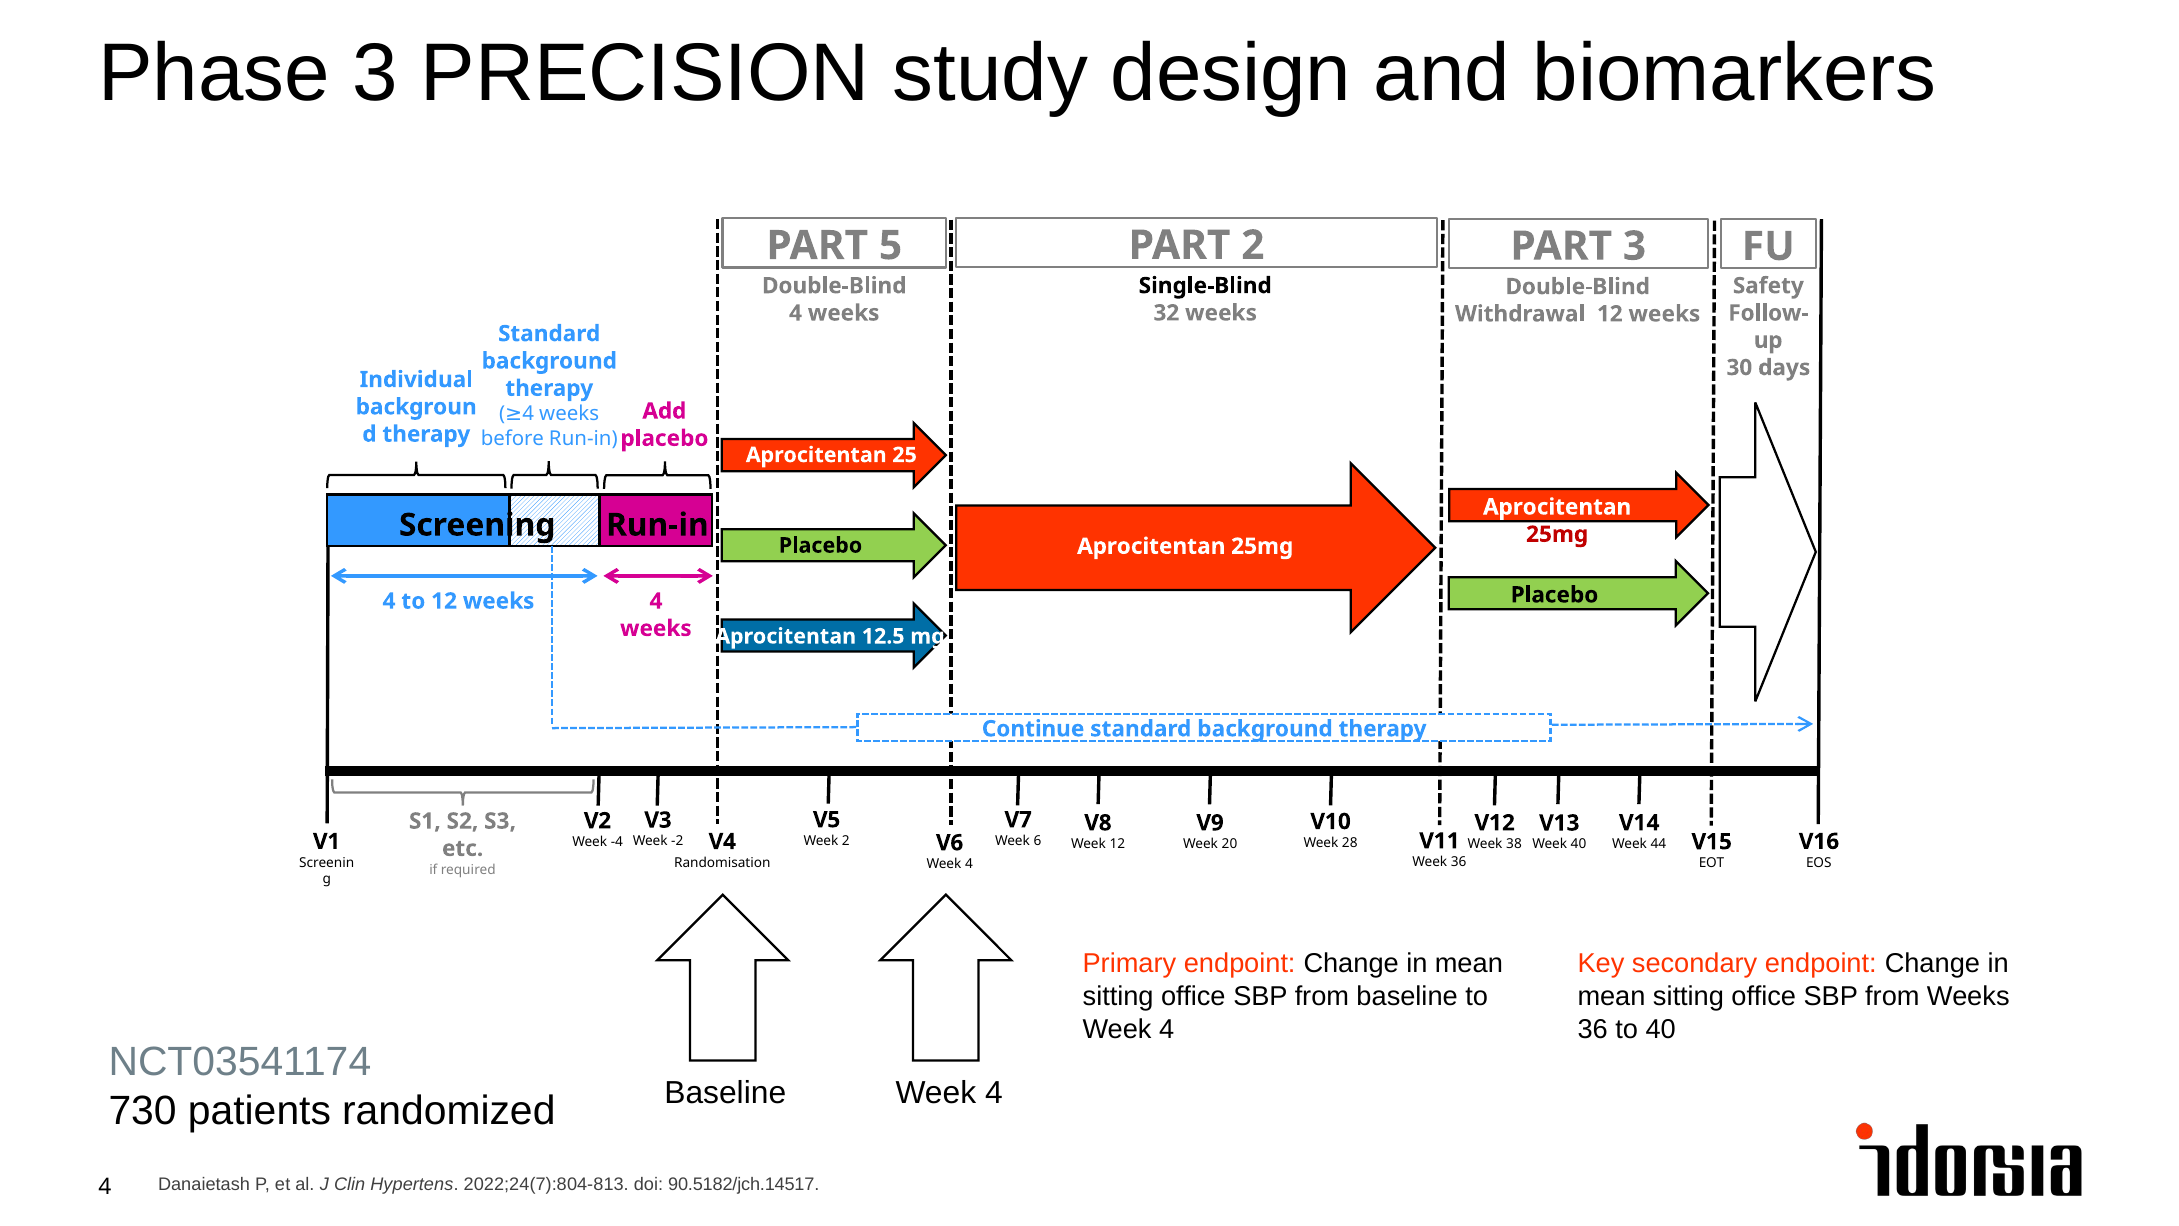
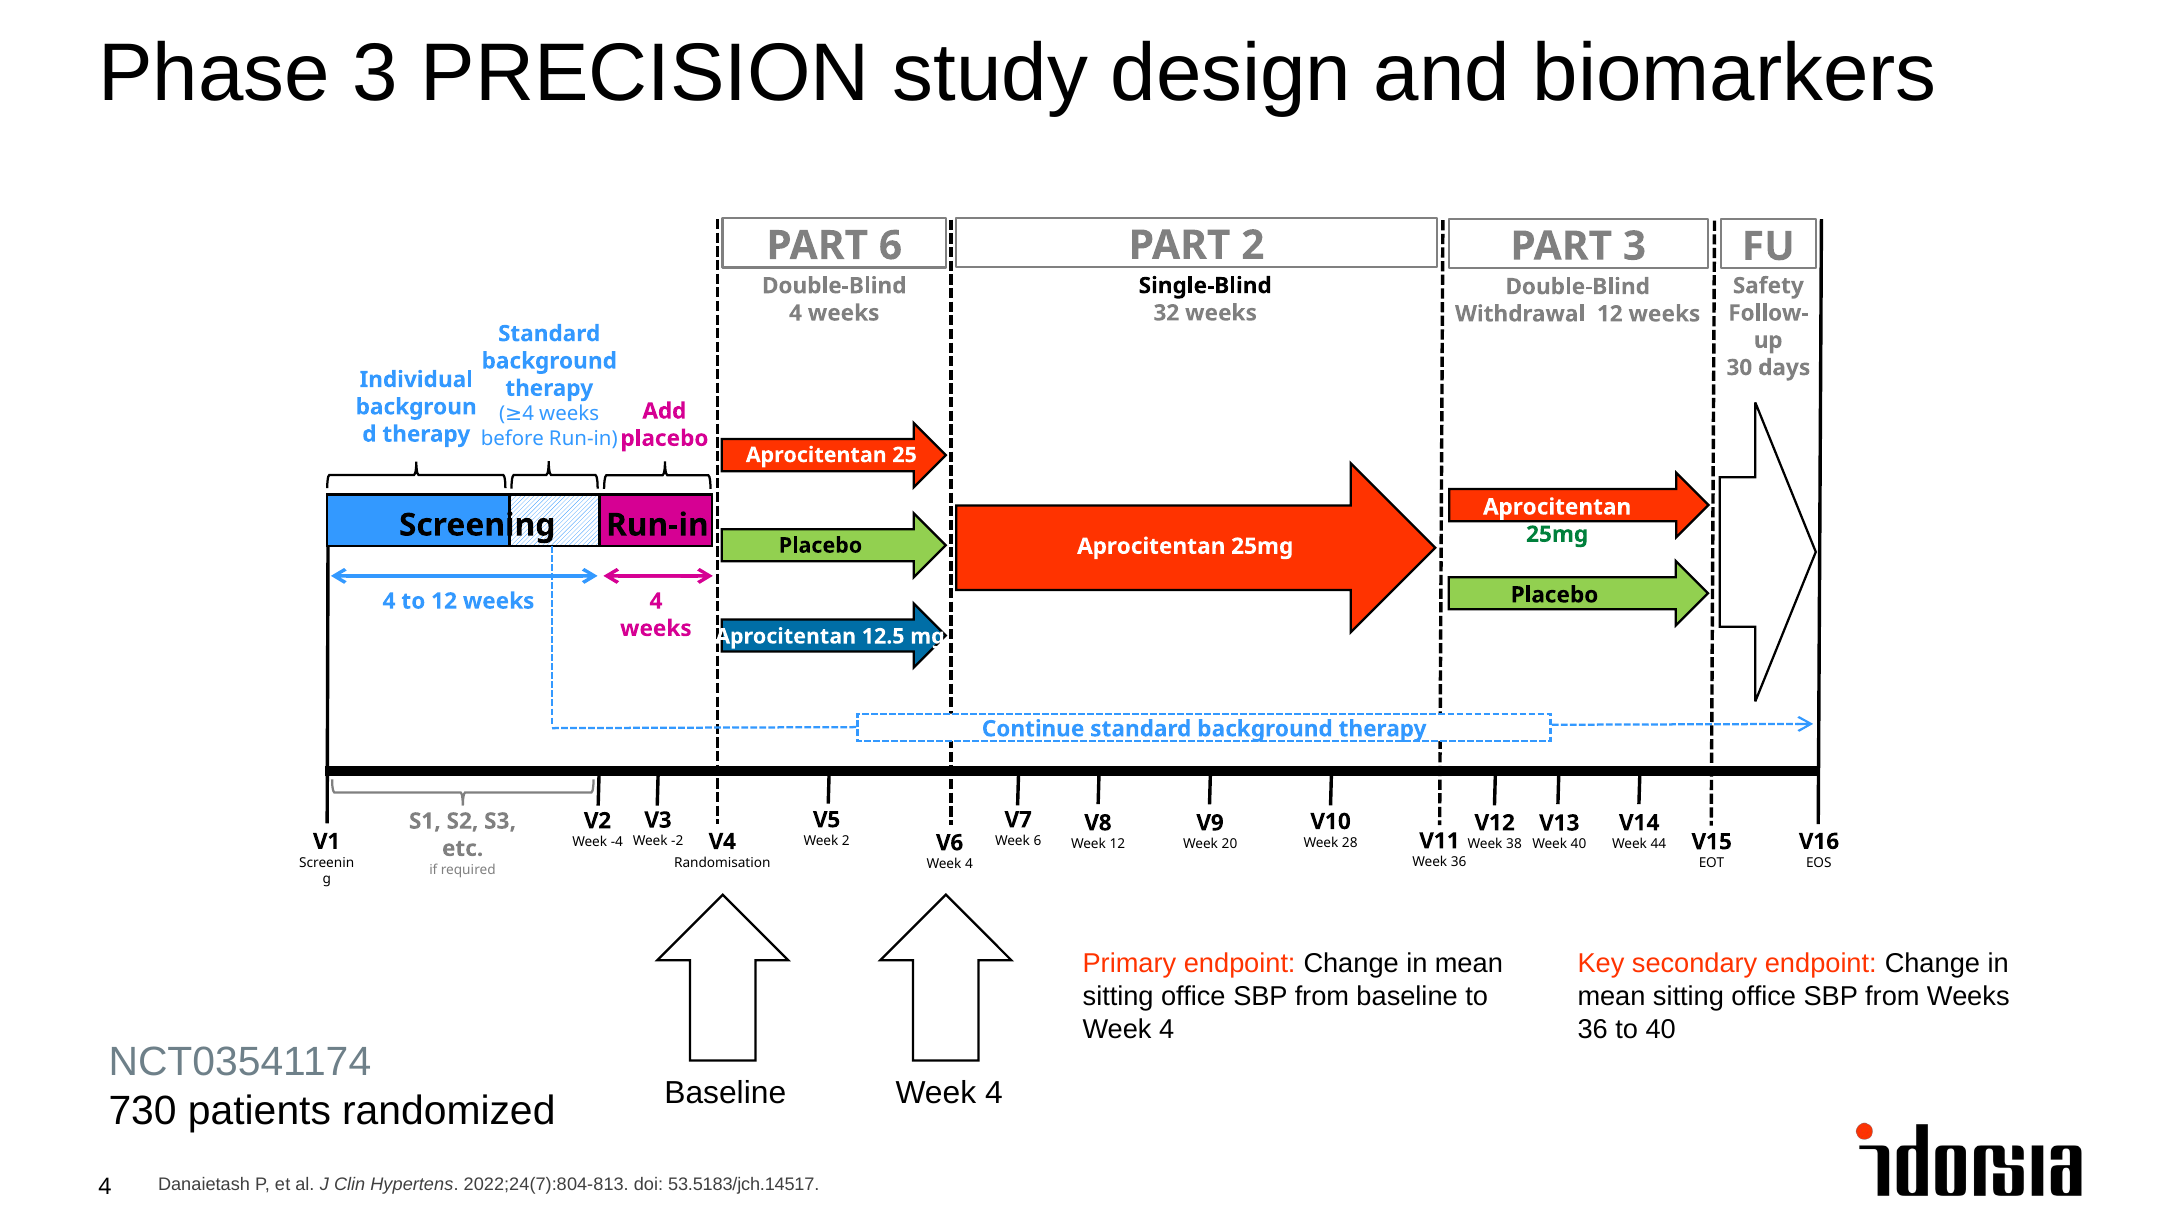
PART 5: 5 -> 6 (890, 246)
25mg colour: red -> green (1557, 534)
90.5182/jch.14517: 90.5182/jch.14517 -> 53.5183/jch.14517 (744, 1184)
